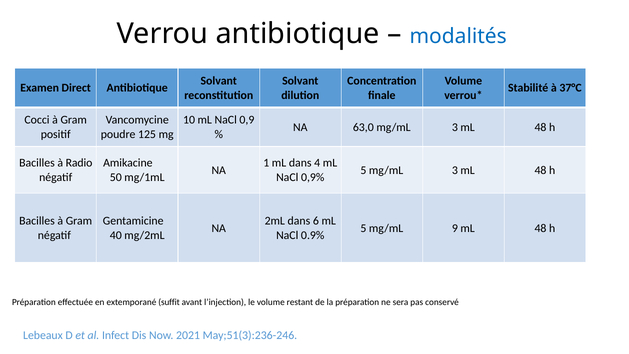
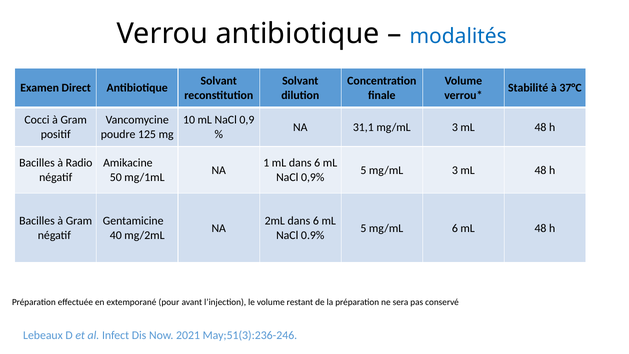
63,0: 63,0 -> 31,1 (363, 127)
mL dans 4: 4 -> 6 (317, 163)
mg/mL 9: 9 -> 6 (455, 228)
suffit: suffit -> pour (169, 302)
